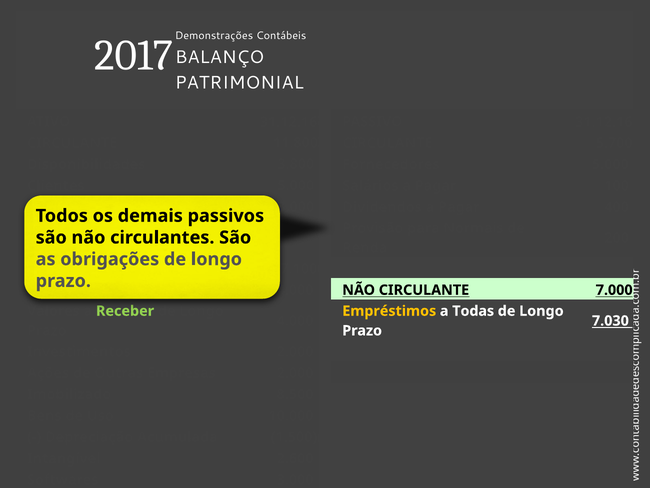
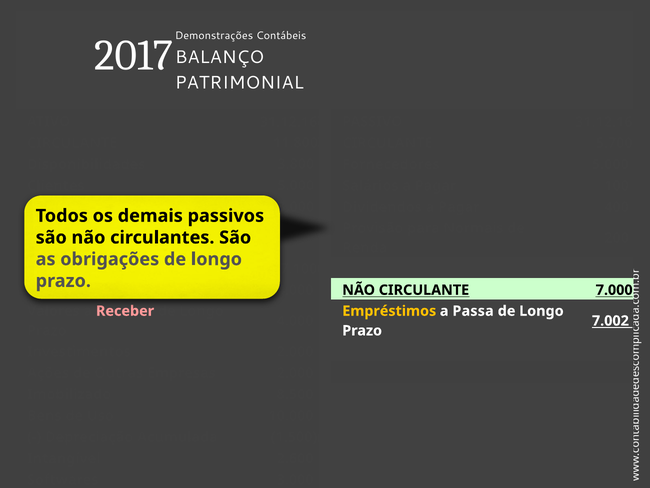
Receber colour: light green -> pink (125, 311)
Todas: Todas -> Passa (473, 311)
7.030: 7.030 -> 7.002 (610, 321)
